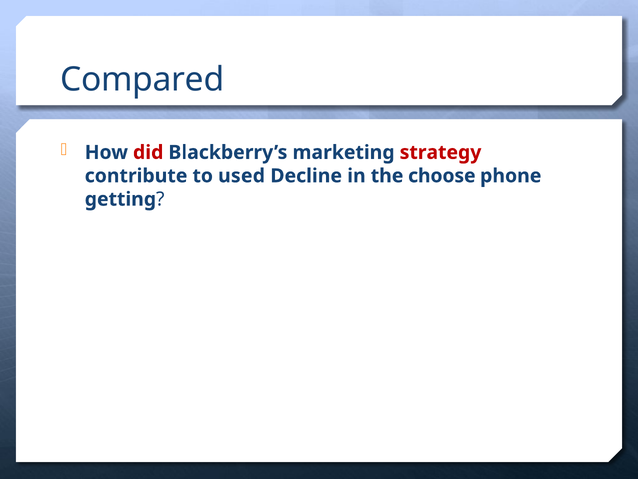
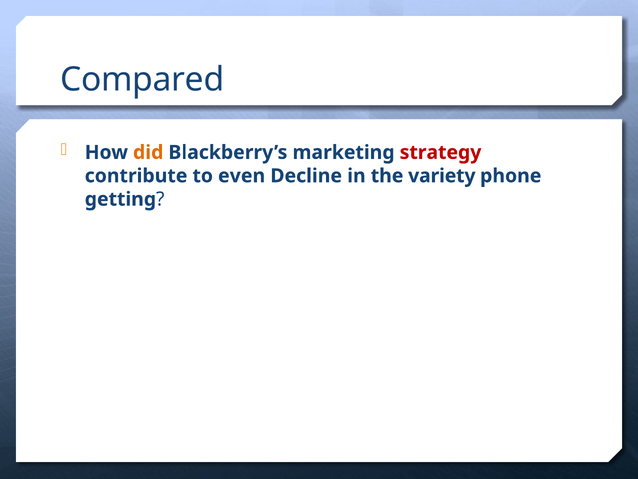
did colour: red -> orange (148, 152)
used: used -> even (242, 176)
choose: choose -> variety (442, 176)
